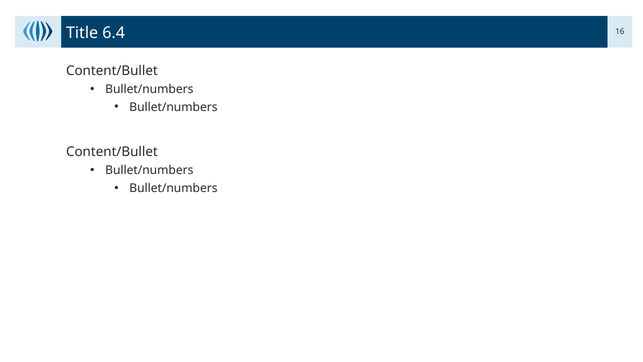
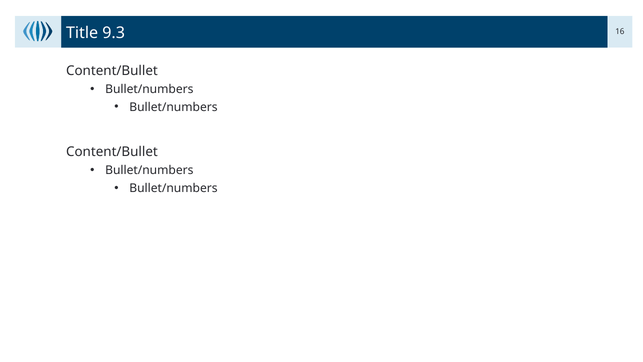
6.4: 6.4 -> 9.3 (114, 33)
